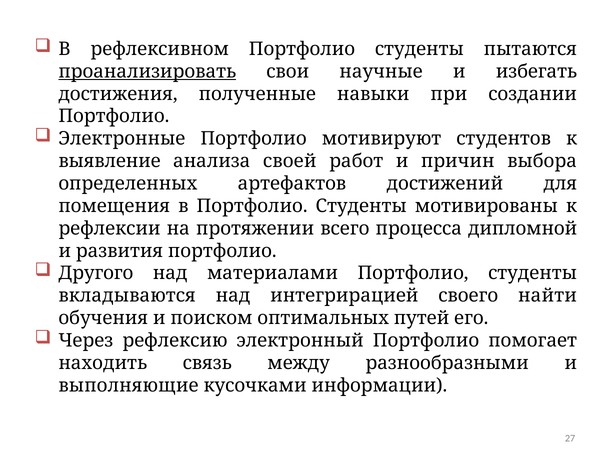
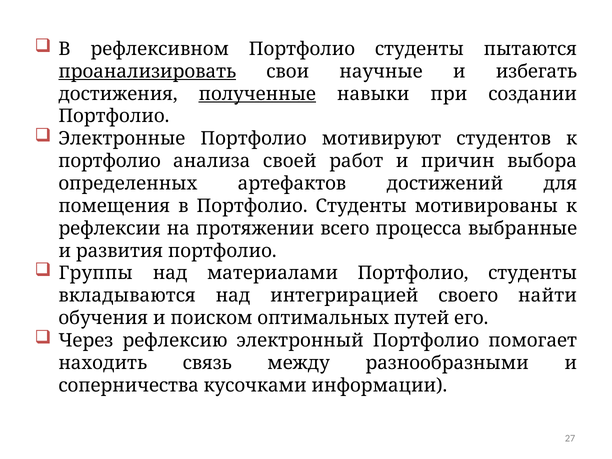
полученные underline: none -> present (257, 94)
выявление: выявление -> портфолио (110, 161)
дипломной: дипломной -> выбранные (523, 228)
Другого: Другого -> Группы (96, 273)
выполняющие: выполняющие -> соперничества (129, 385)
